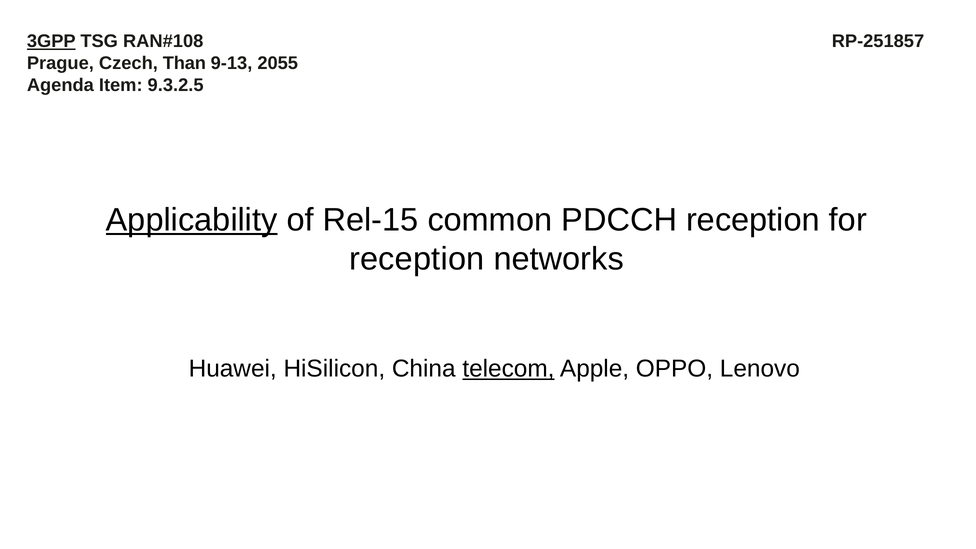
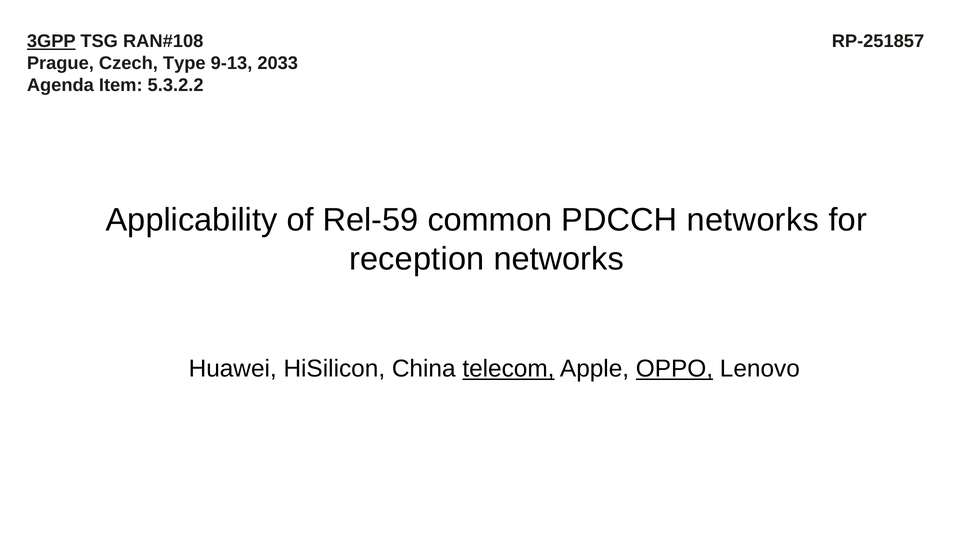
Than: Than -> Type (184, 63)
2055: 2055 -> 2033 (278, 63)
9.3.2.5: 9.3.2.5 -> 5.3.2.2 (176, 85)
Applicability underline: present -> none (192, 220)
Rel-15: Rel-15 -> Rel-59 (371, 220)
PDCCH reception: reception -> networks (753, 220)
OPPO underline: none -> present (674, 369)
